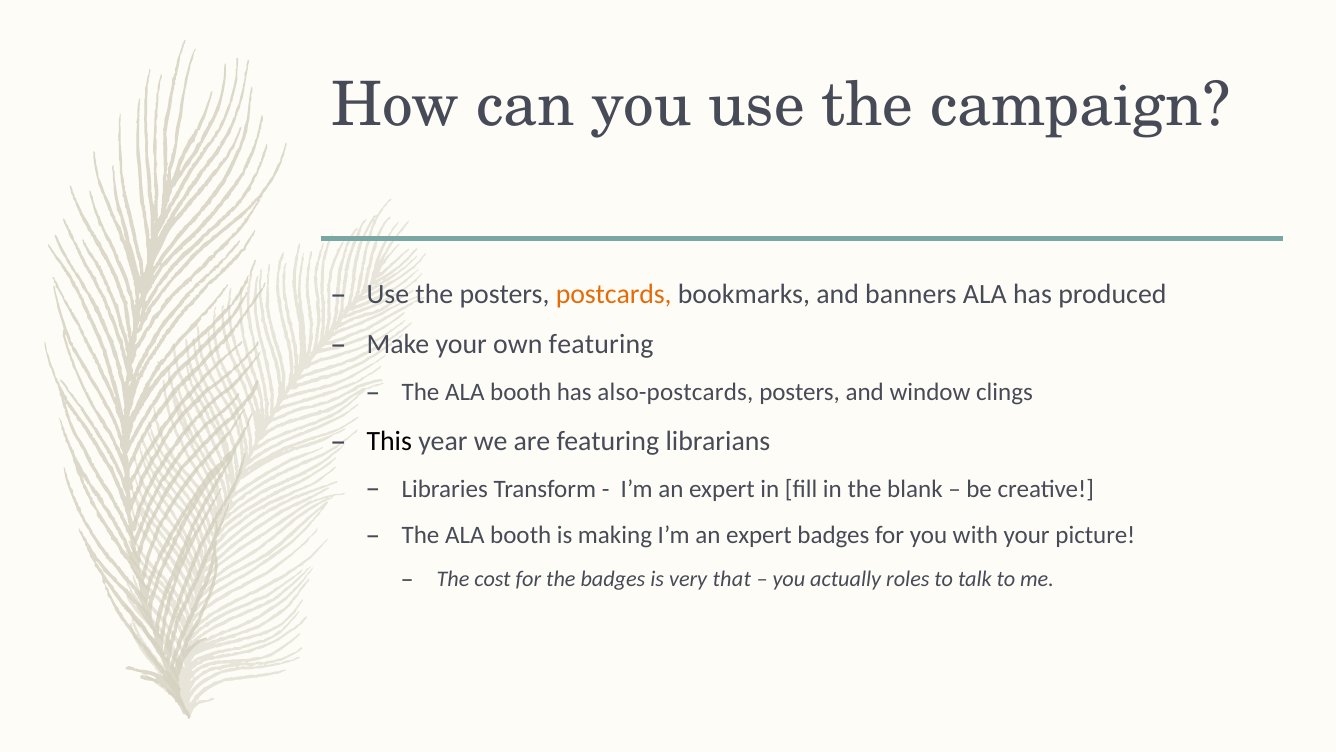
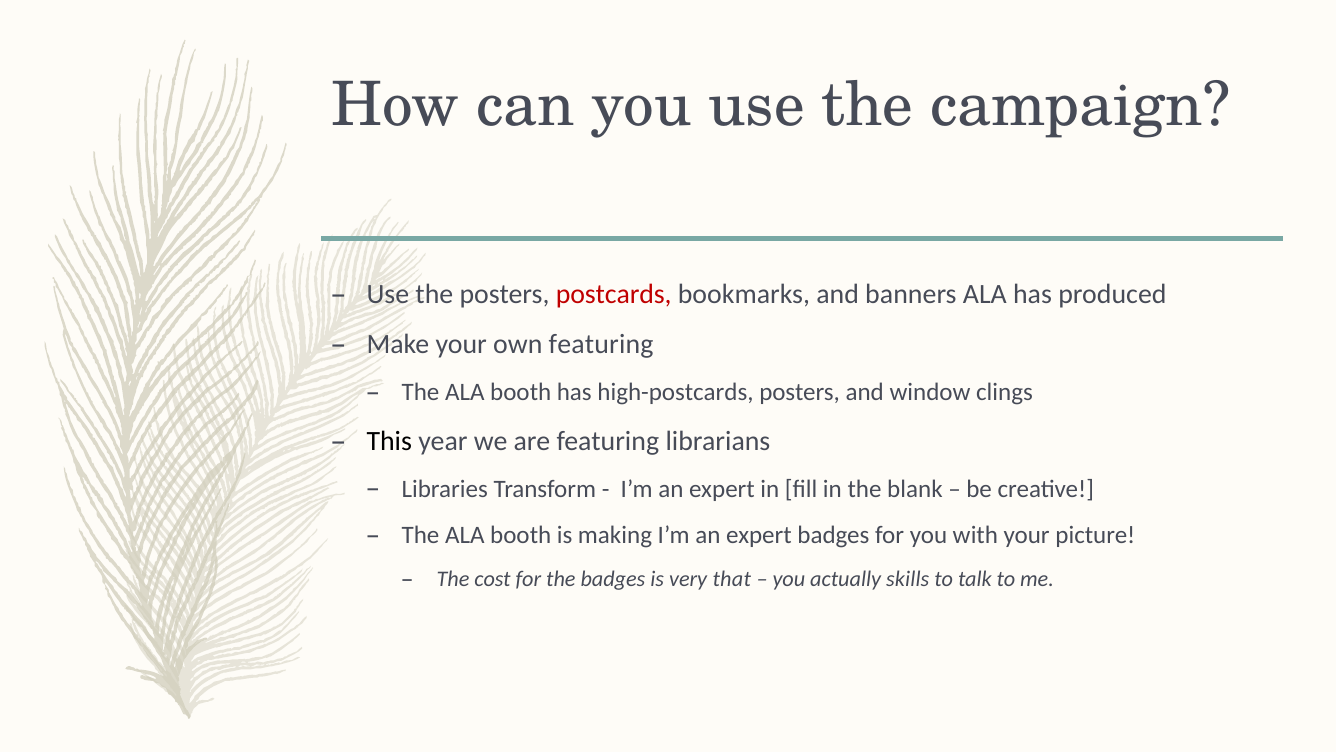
postcards colour: orange -> red (614, 295)
also-postcards: also-postcards -> high-postcards (675, 392)
roles: roles -> skills (908, 579)
